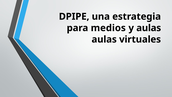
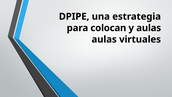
medios: medios -> colocan (108, 28)
